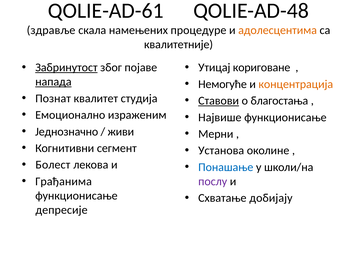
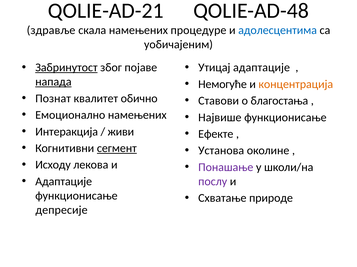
QOLIE-AD-61: QOLIE-AD-61 -> QOLIE-AD-21 (106, 11)
адолесцентима colour: orange -> blue (278, 30)
квалитетније: квалитетније -> уобичајеним (178, 45)
Утицај кориговане: кориговане -> адаптације (261, 68)
студија: студија -> обично (139, 99)
Ставови underline: present -> none (219, 101)
Емоционално израженим: израженим -> намењених (137, 115)
Једнозначно: Једнозначно -> Интеракција (67, 132)
Мерни: Мерни -> Ефекте (216, 134)
сегмент underline: none -> present (117, 149)
Болест: Болест -> Исходу (53, 165)
Понашање colour: blue -> purple (226, 168)
Грађанима: Грађанима -> Адаптације (64, 182)
добијају: добијају -> природе (271, 199)
